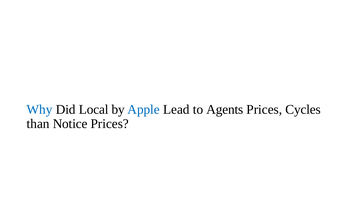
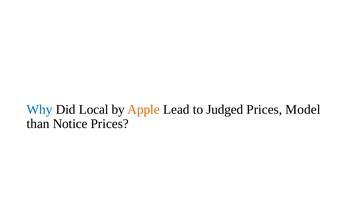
Apple colour: blue -> orange (144, 109)
Agents: Agents -> Judged (225, 109)
Cycles: Cycles -> Model (303, 109)
